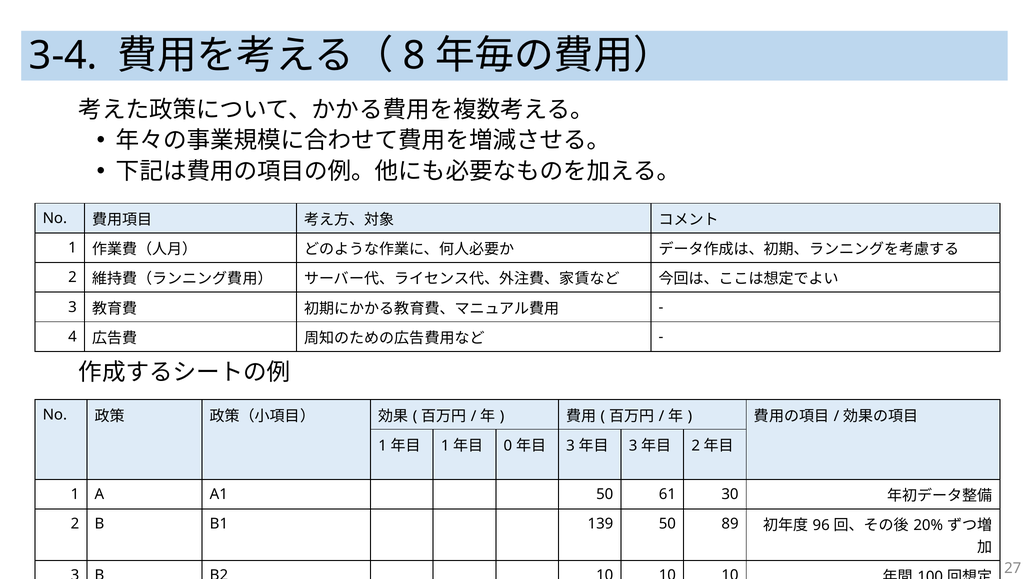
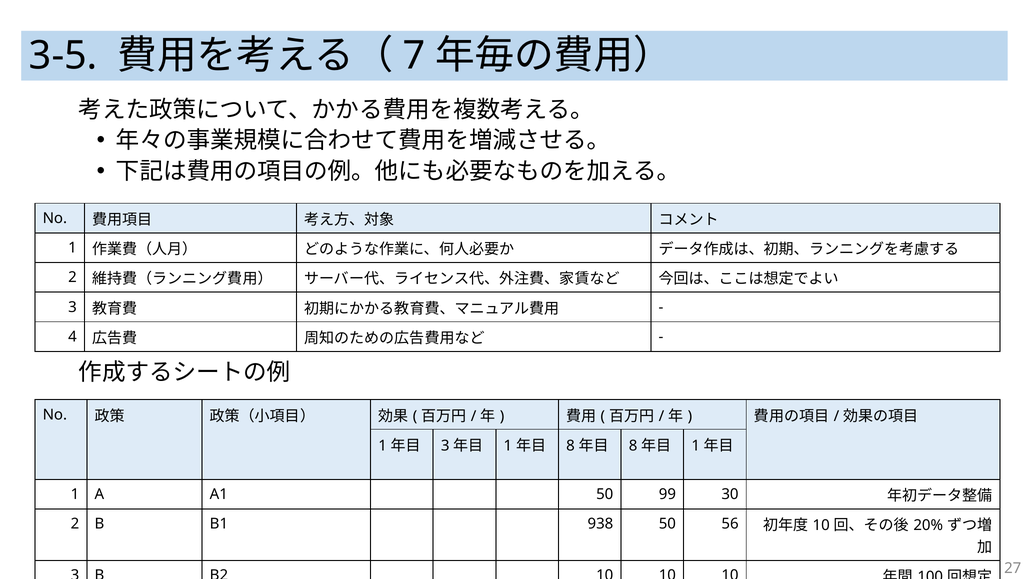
3-4: 3-4 -> 3-5 (63, 56)
8: 8 -> 7 (414, 56)
1: 1 -> 3 (445, 446)
0: 0 -> 1 (508, 446)
3: 3 -> 8 (570, 446)
3: 3 -> 8 (633, 446)
2: 2 -> 1 (696, 446)
61: 61 -> 99 (667, 494)
139: 139 -> 938 (600, 524)
89: 89 -> 56 (730, 524)
96: 96 -> 10 (821, 525)
